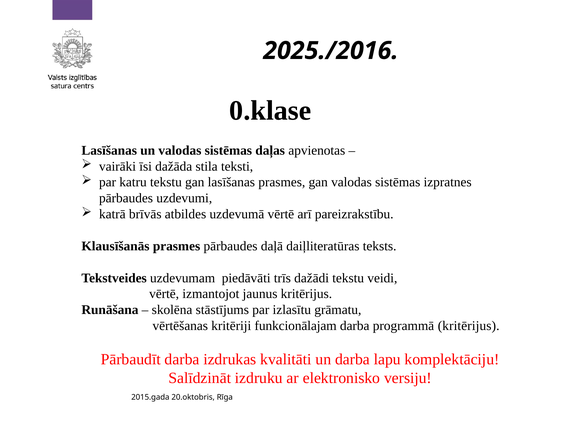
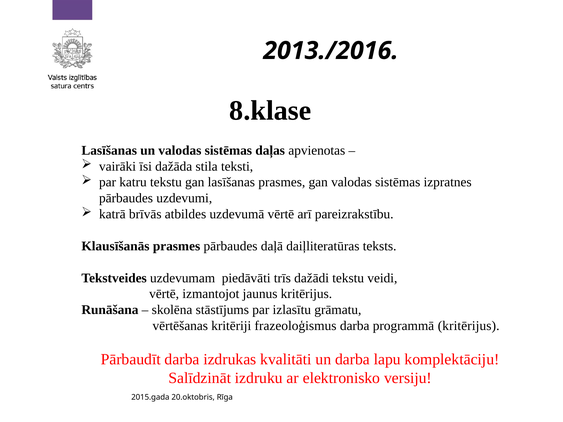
2025./2016: 2025./2016 -> 2013./2016 (331, 51)
0.klase: 0.klase -> 8.klase (270, 111)
funkcionālajam: funkcionālajam -> frazeoloģismus (296, 326)
